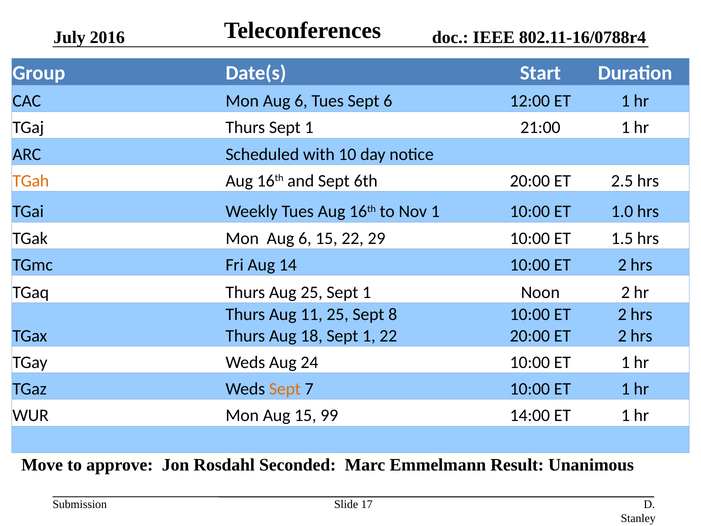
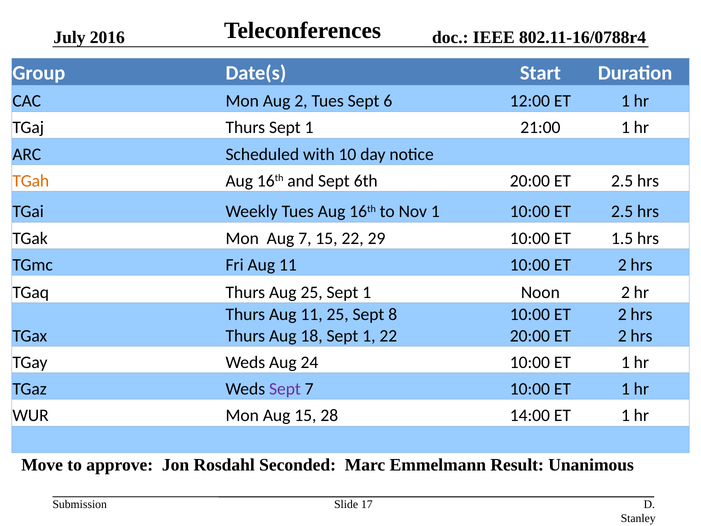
CAC Mon Aug 6: 6 -> 2 (301, 101)
10:00 ET 1.0: 1.0 -> 2.5 (622, 212)
TGak Mon Aug 6: 6 -> 7 (305, 238)
Fri Aug 14: 14 -> 11 (288, 265)
Sept colour: orange -> purple (285, 389)
99: 99 -> 28 (329, 415)
